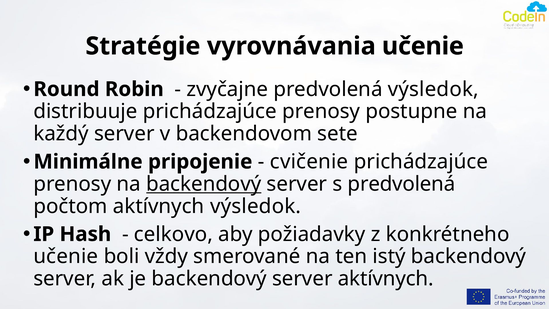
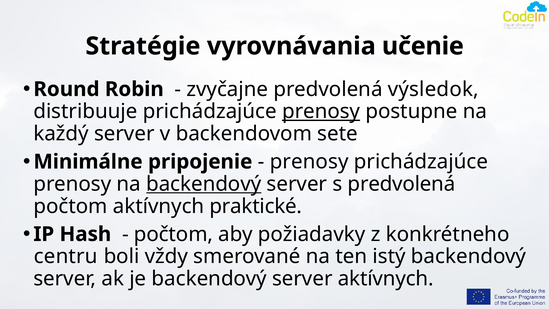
prenosy underline: none -> present (321, 111)
cvičenie: cvičenie -> prenosy (309, 162)
aktívnych výsledok: výsledok -> praktické (256, 206)
celkovo: celkovo -> počtom (173, 234)
učenie: učenie -> centru (66, 256)
